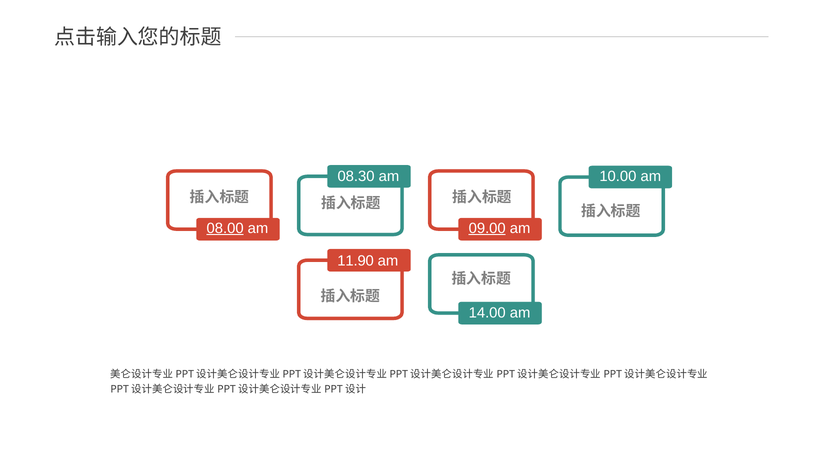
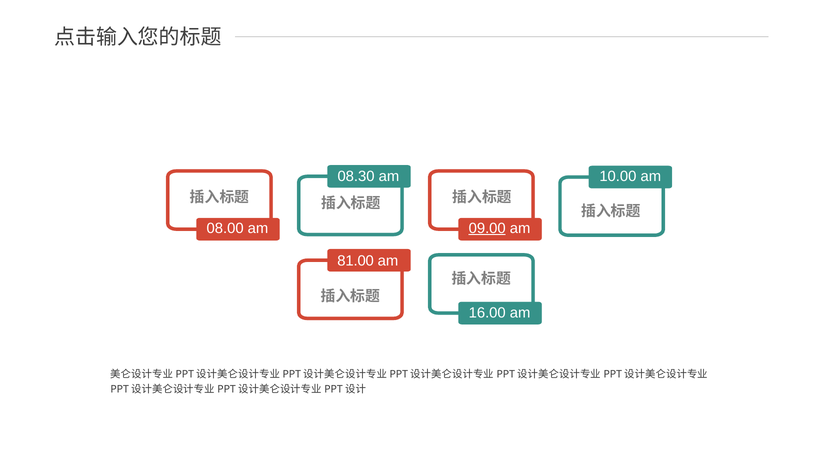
08.00 underline: present -> none (225, 228)
11.90: 11.90 -> 81.00 (356, 261)
14.00: 14.00 -> 16.00 (487, 313)
